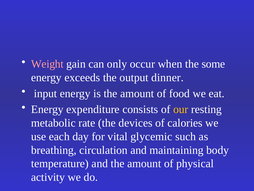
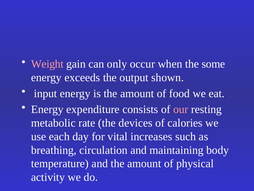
dinner: dinner -> shown (168, 77)
our colour: yellow -> pink (181, 109)
glycemic: glycemic -> increases (151, 136)
